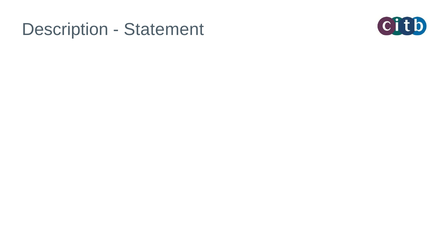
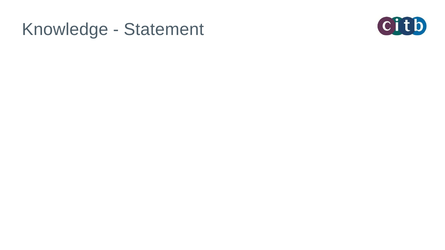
Description: Description -> Knowledge (65, 29)
